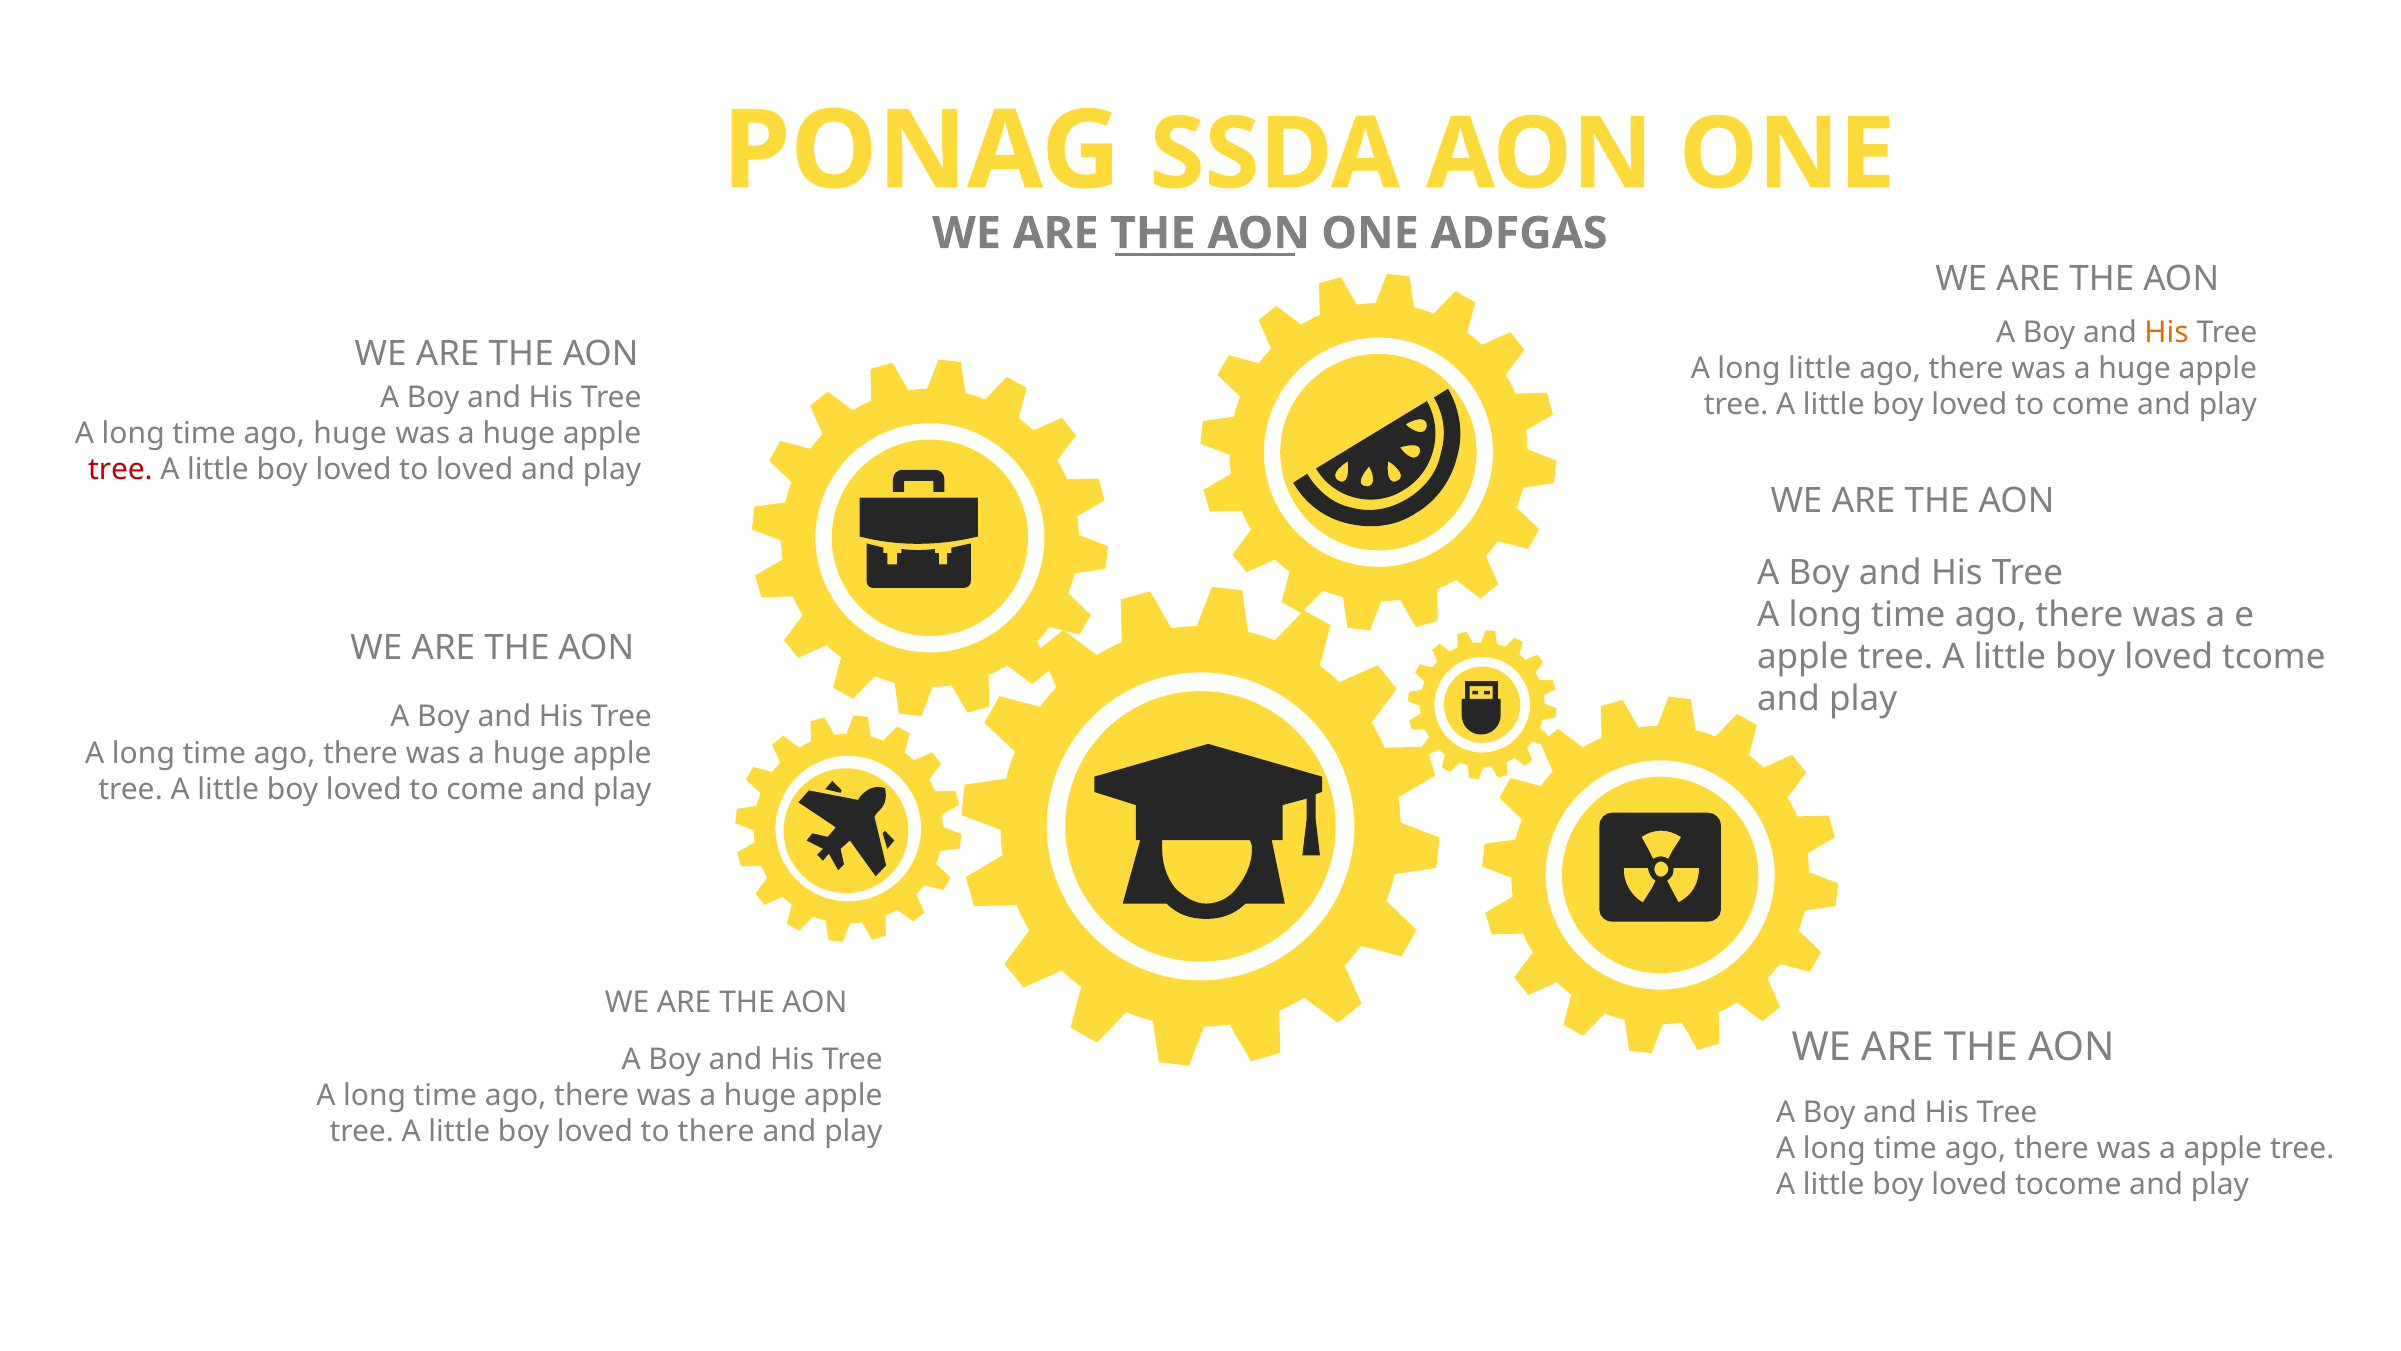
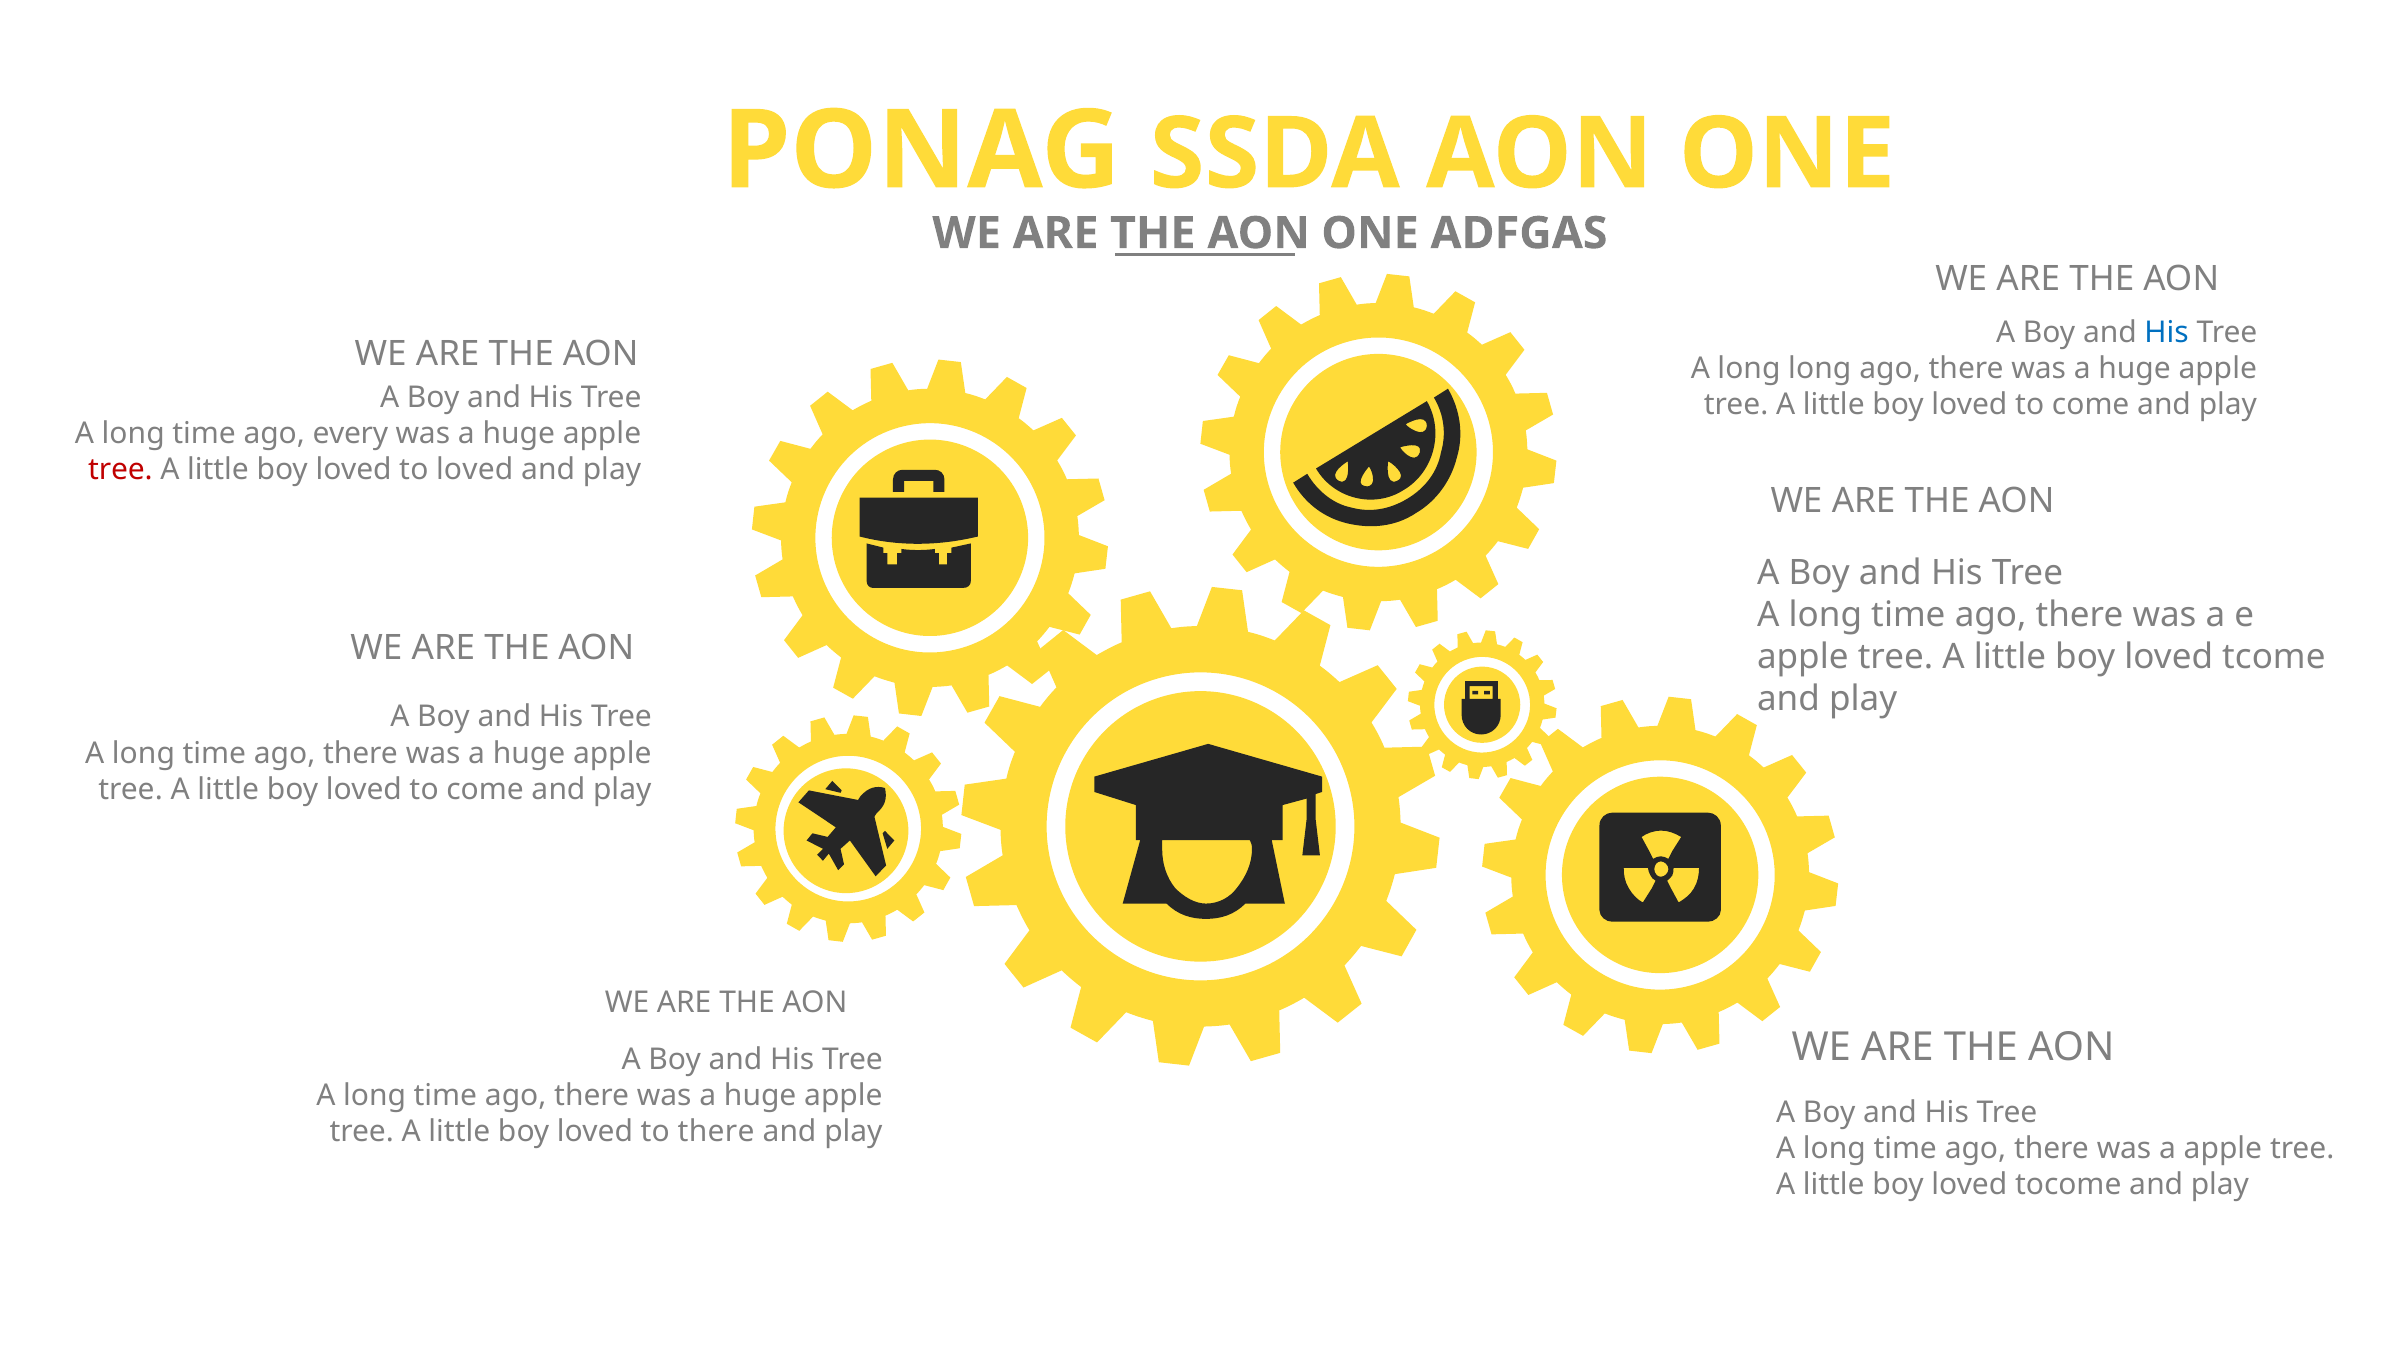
His colour: orange -> blue (2167, 333)
long little: little -> long (1820, 369)
ago huge: huge -> every (350, 434)
